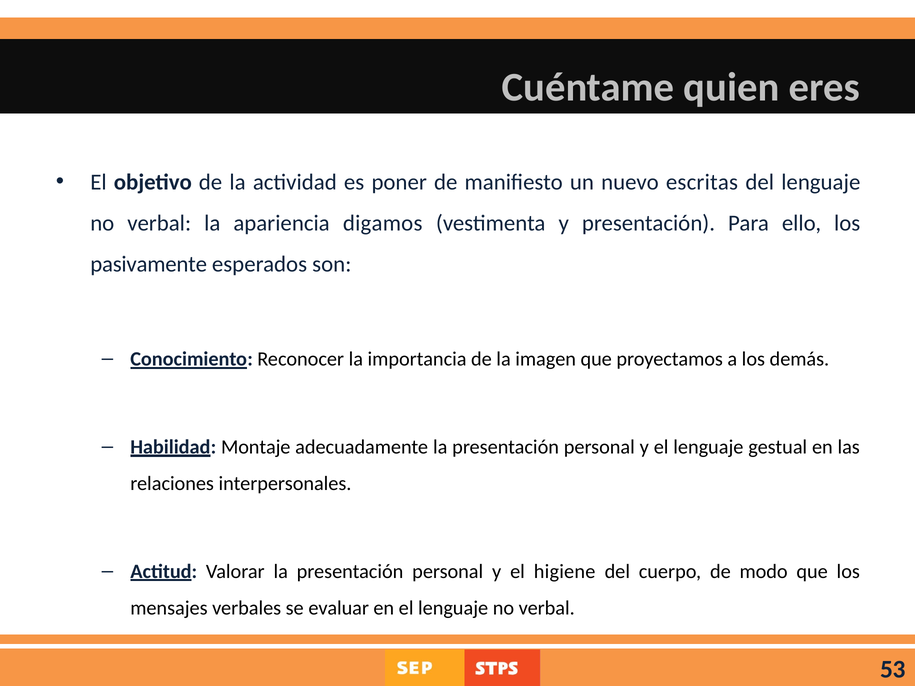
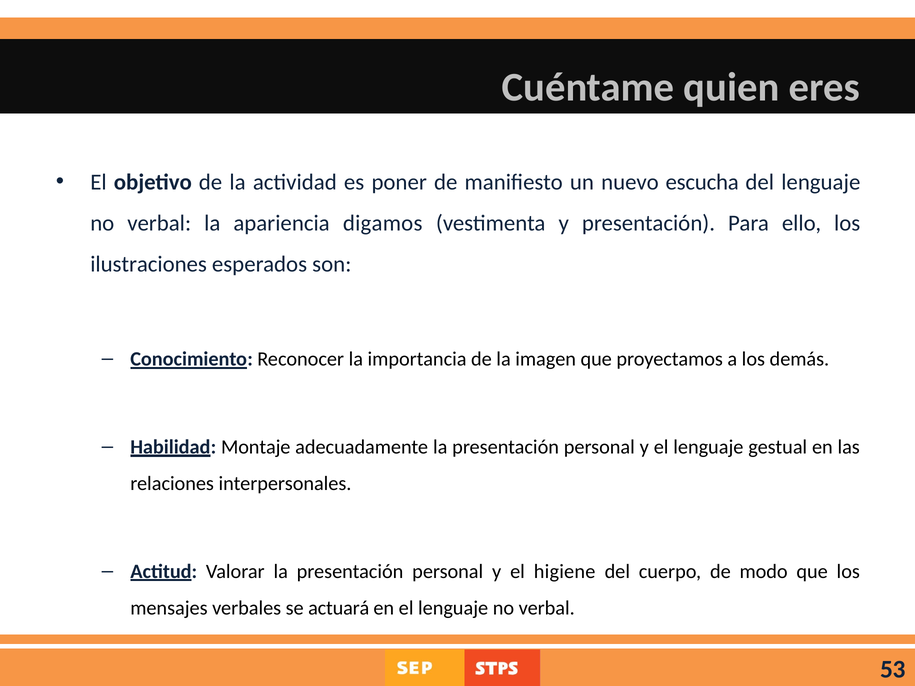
escritas: escritas -> escucha (702, 182)
pasivamente: pasivamente -> ilustraciones (149, 265)
evaluar: evaluar -> actuará (339, 608)
